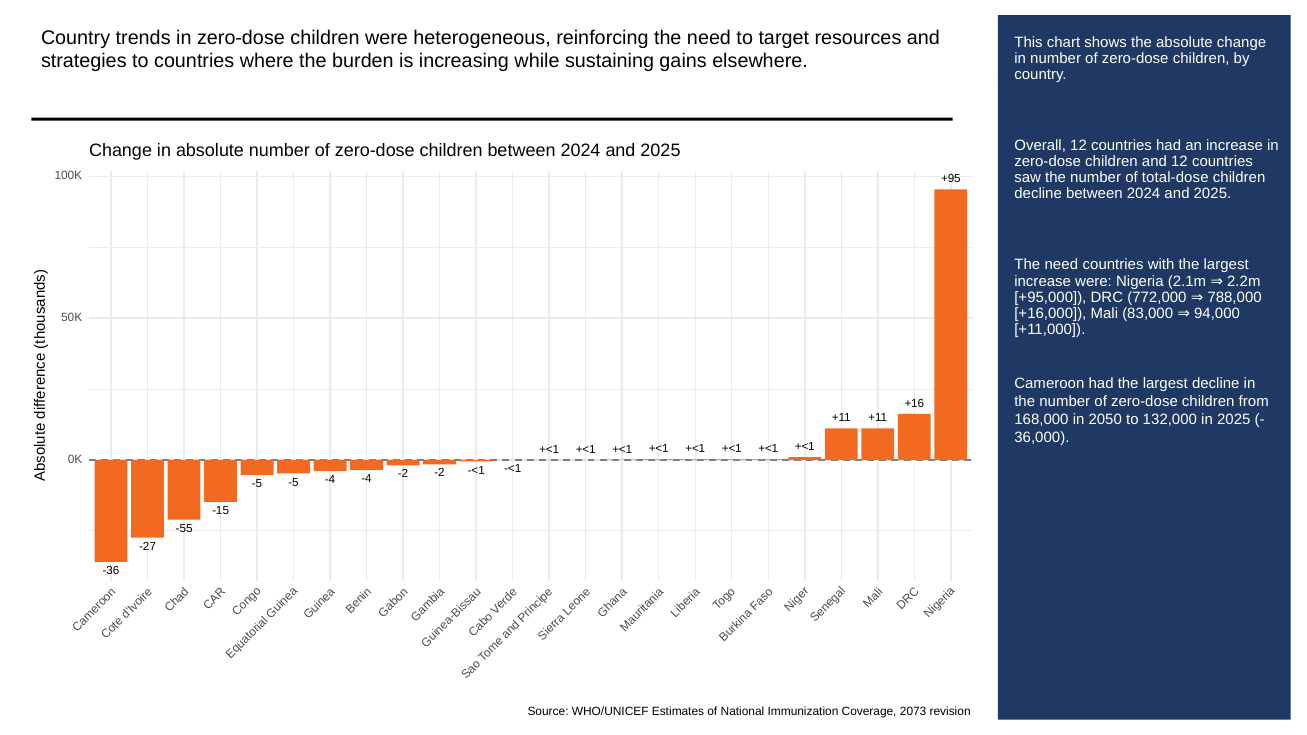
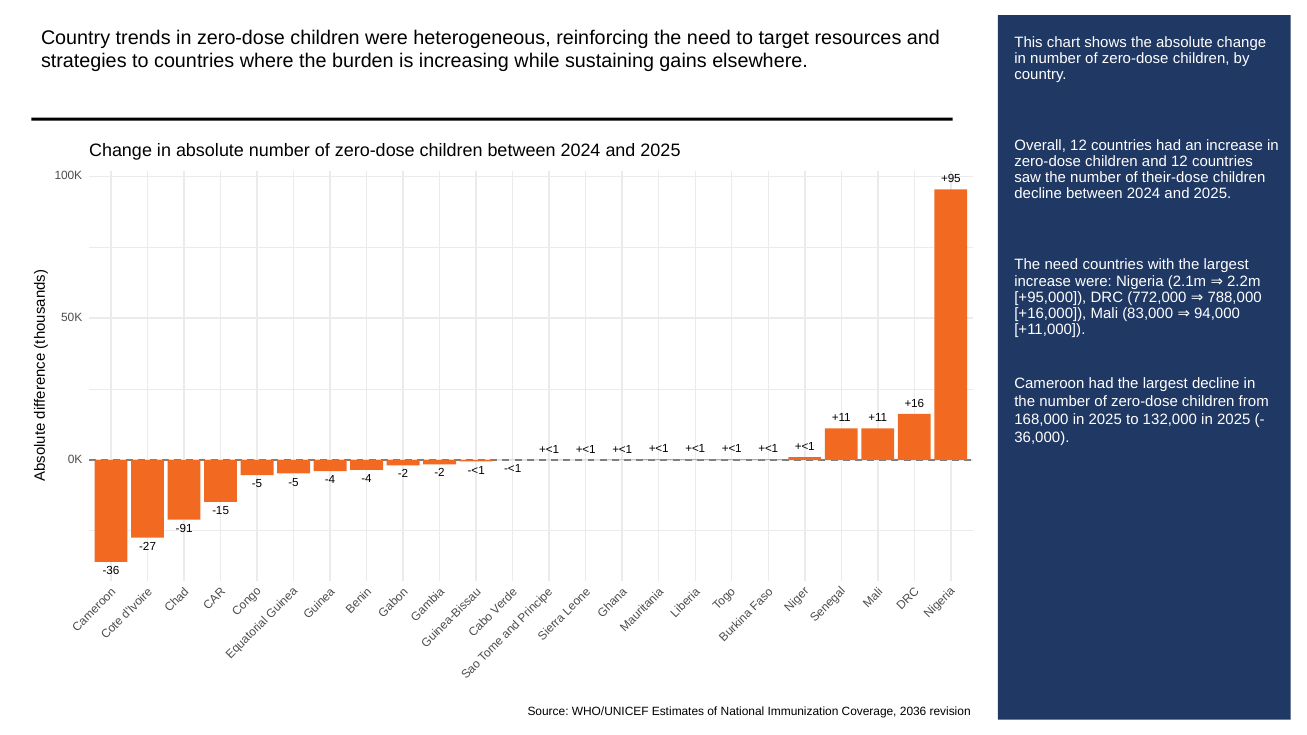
total-dose: total-dose -> their-dose (1175, 178)
168,000 in 2050: 2050 -> 2025 (1105, 419)
-55: -55 -> -91 (184, 529)
2073: 2073 -> 2036 (913, 711)
